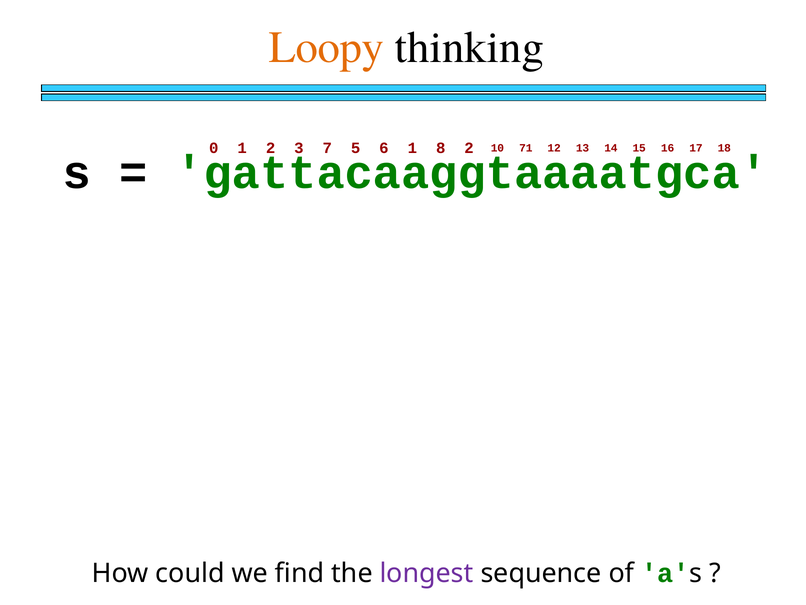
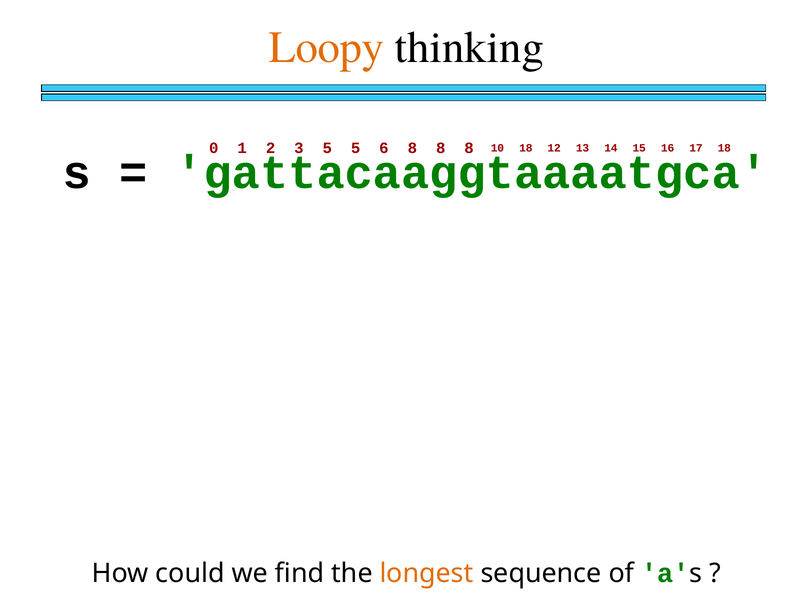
3 7: 7 -> 5 (327, 148)
6 1: 1 -> 8 (412, 148)
2: 2 -> 8 (469, 148)
10 71: 71 -> 18 (526, 148)
longest colour: purple -> orange (427, 573)
